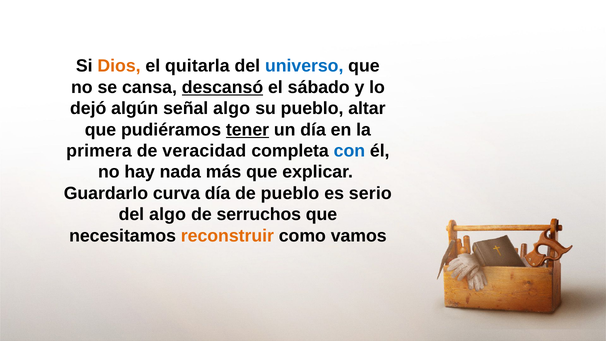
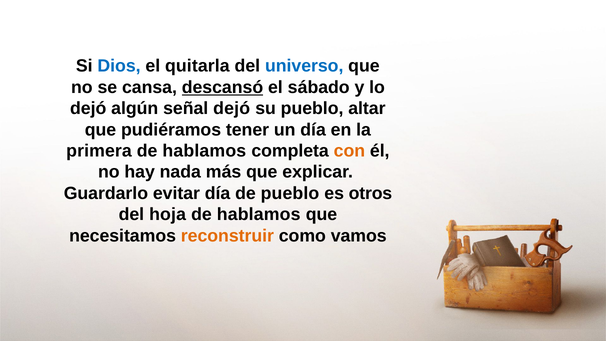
Dios colour: orange -> blue (119, 66)
señal algo: algo -> dejó (232, 108)
tener underline: present -> none (248, 130)
veracidad: veracidad -> hablamos (204, 151)
con colour: blue -> orange (349, 151)
curva: curva -> evitar (176, 193)
serio: serio -> otros (370, 193)
del algo: algo -> hoja (168, 215)
serruchos: serruchos -> hablamos (259, 215)
